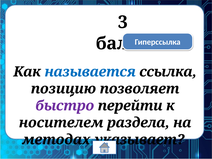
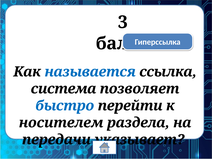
позицию: позицию -> система (64, 89)
быстро colour: purple -> blue (65, 106)
методах: методах -> передачи (56, 140)
